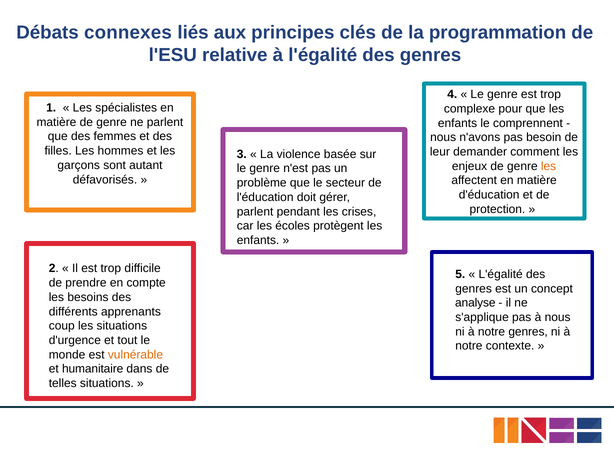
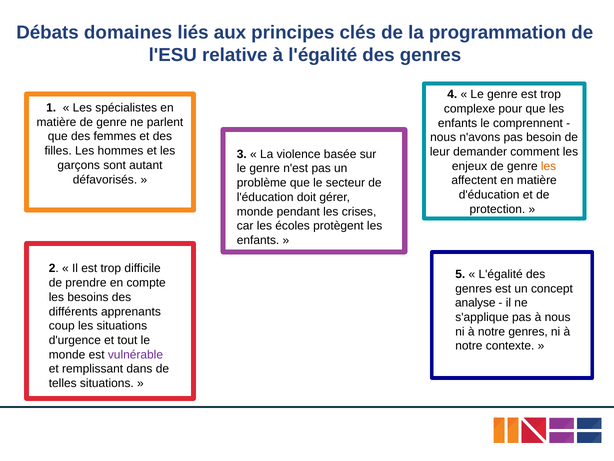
connexes: connexes -> domaines (128, 33)
parlent: parlent -> monde (255, 211)
vulnérable colour: orange -> purple (135, 354)
humanitaire: humanitaire -> remplissant (93, 369)
